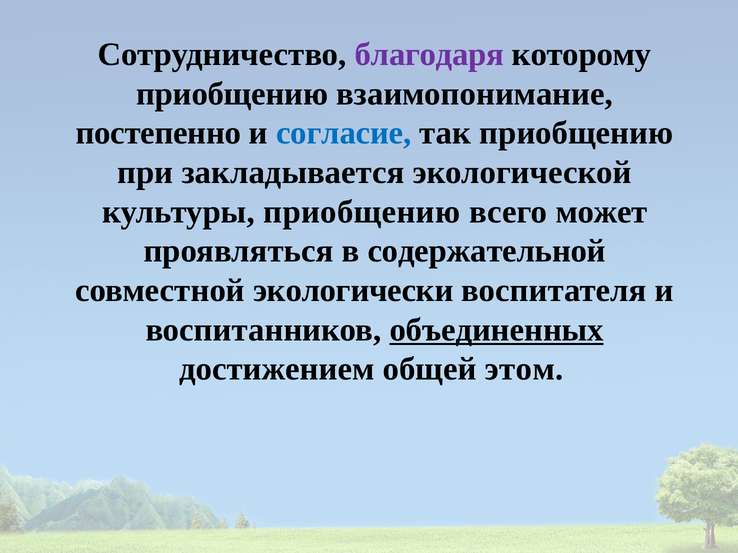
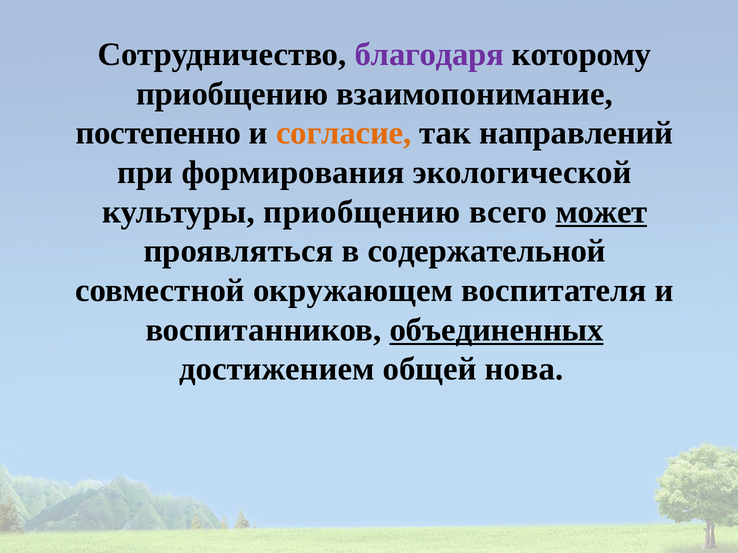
согласие colour: blue -> orange (344, 133)
так приобщению: приобщению -> направлений (576, 133)
закладывается: закладывается -> формирования (293, 173)
может underline: none -> present (601, 212)
экологически: экологически -> окружающем (353, 291)
этом: этом -> нова (524, 369)
